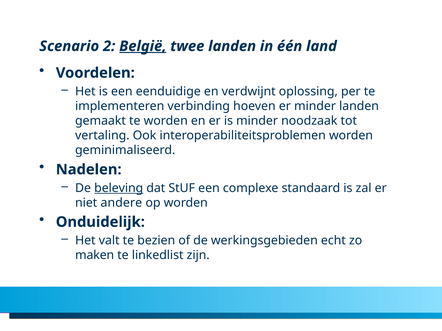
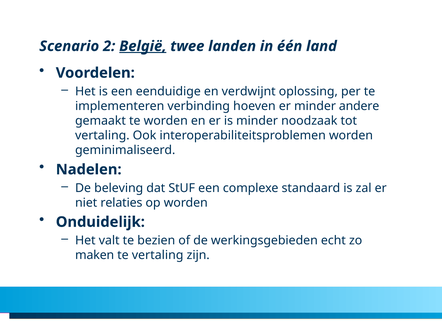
minder landen: landen -> andere (359, 106)
beleving underline: present -> none (119, 188)
andere: andere -> relaties (121, 203)
te linkedlist: linkedlist -> vertaling (158, 256)
